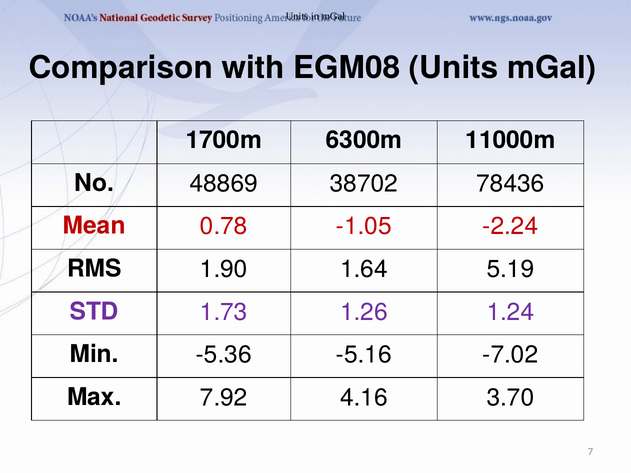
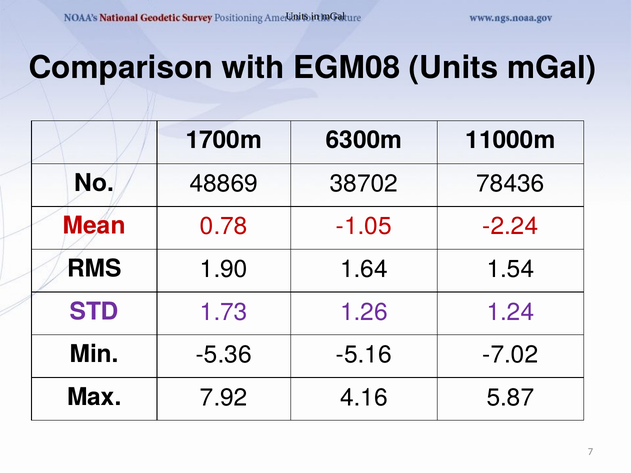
5.19: 5.19 -> 1.54 (510, 269)
3.70: 3.70 -> 5.87 (510, 398)
